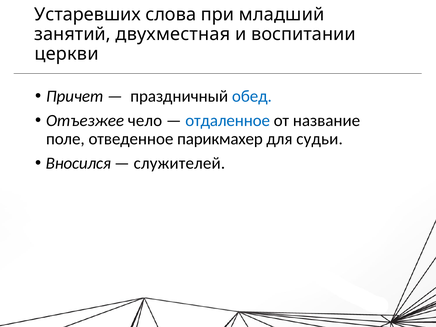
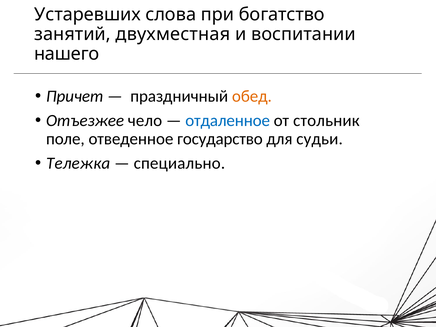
младший: младший -> богатство (282, 15)
церкви: церкви -> нашего (67, 54)
обед colour: blue -> orange (252, 96)
название: название -> стольник (326, 120)
парикмахер: парикмахер -> государство (220, 139)
Вносился: Вносился -> Тележка (78, 163)
служителей: служителей -> специально (179, 163)
